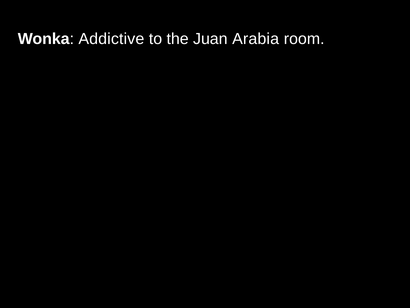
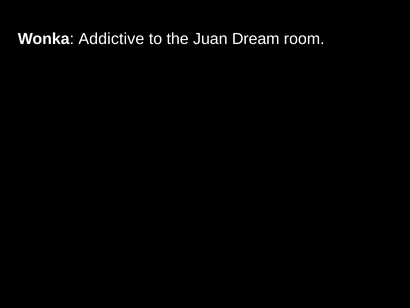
Arabia: Arabia -> Dream (256, 39)
